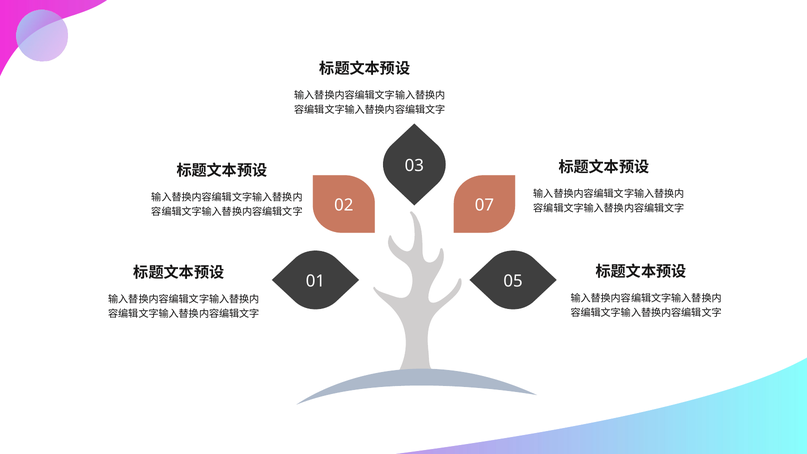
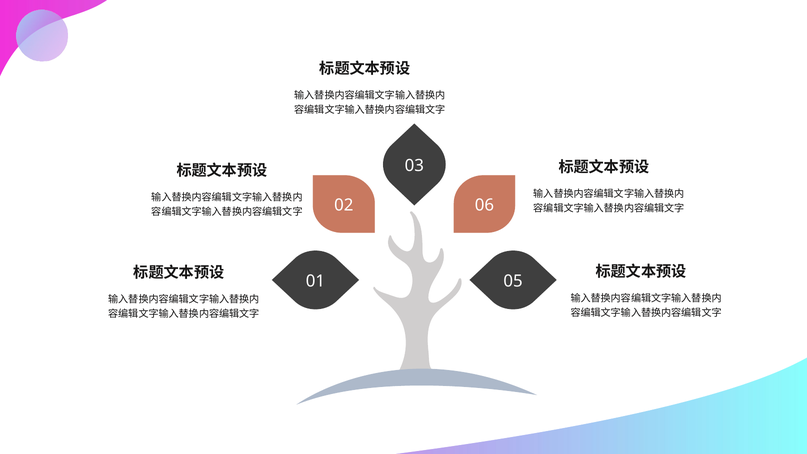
07: 07 -> 06 (484, 205)
